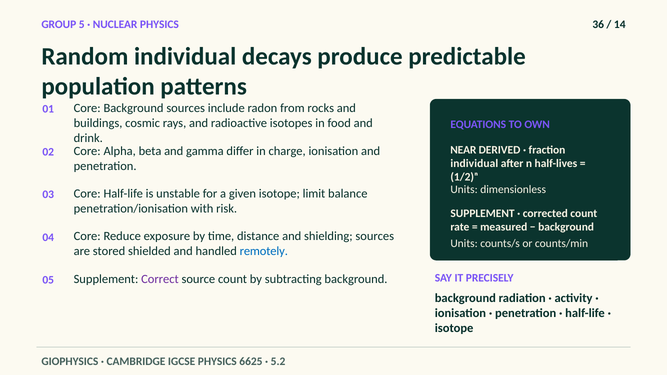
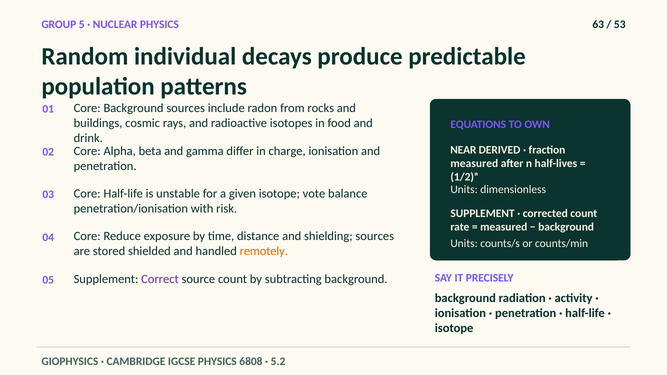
36: 36 -> 63 (598, 25)
14: 14 -> 53 (620, 25)
individual: individual -> measured (474, 164)
limit: limit -> vote (314, 194)
remotely colour: blue -> orange (264, 251)
6625: 6625 -> 6808 (251, 362)
